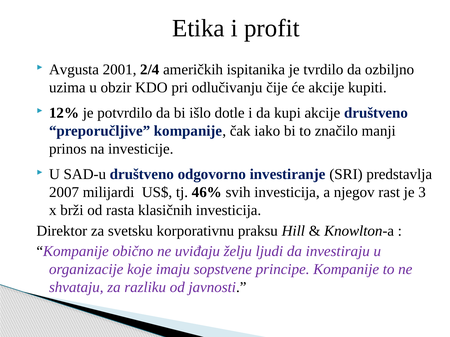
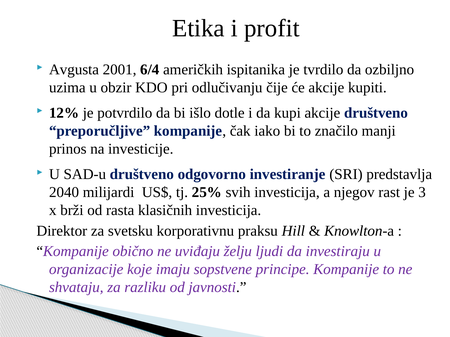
2/4: 2/4 -> 6/4 (150, 70)
2007: 2007 -> 2040 (64, 193)
46%: 46% -> 25% (207, 193)
